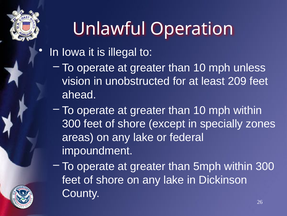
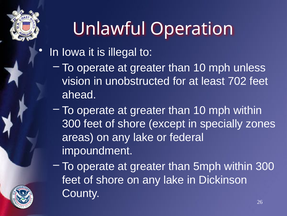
209: 209 -> 702 (237, 81)
